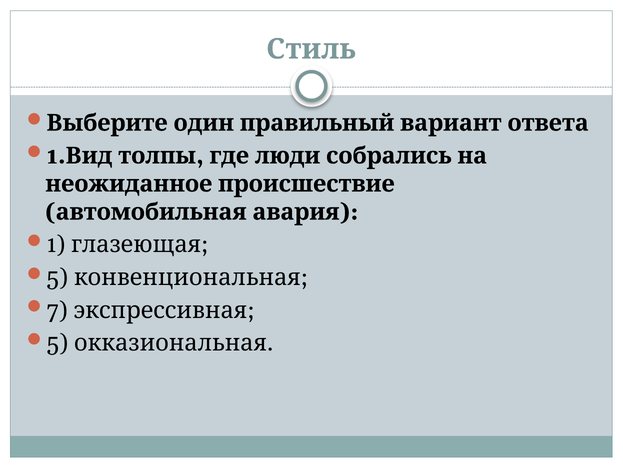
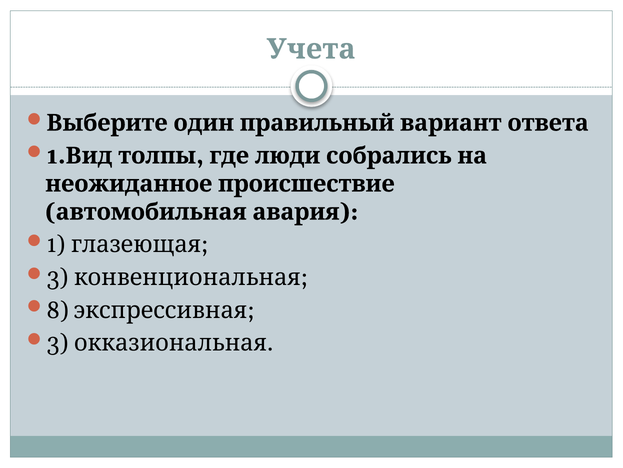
Стиль: Стиль -> Учета (311, 49)
5: 5 -> 3 (57, 277)
7: 7 -> 8 (57, 310)
5: 5 -> 3 (57, 343)
